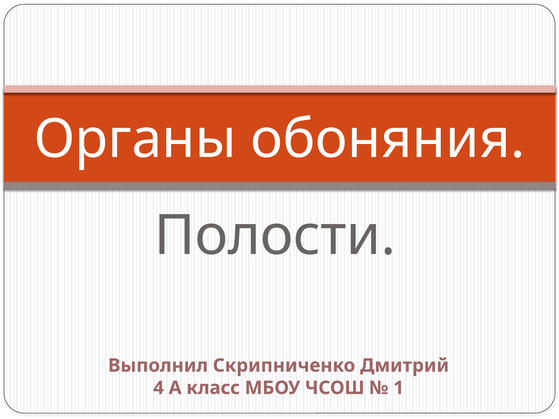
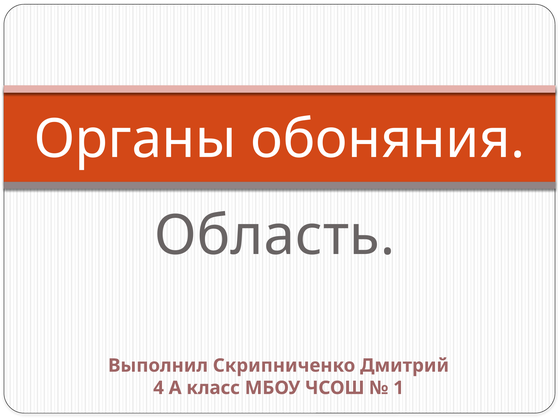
Полости: Полости -> Область (275, 236)
